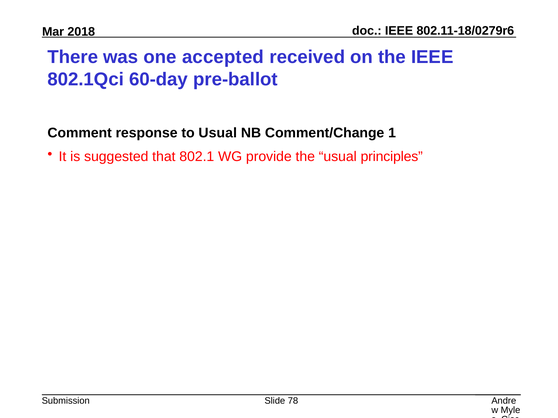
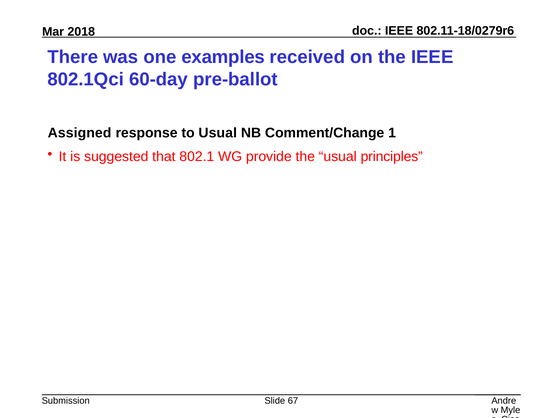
accepted: accepted -> examples (223, 57)
Comment: Comment -> Assigned (80, 133)
78: 78 -> 67 (293, 401)
